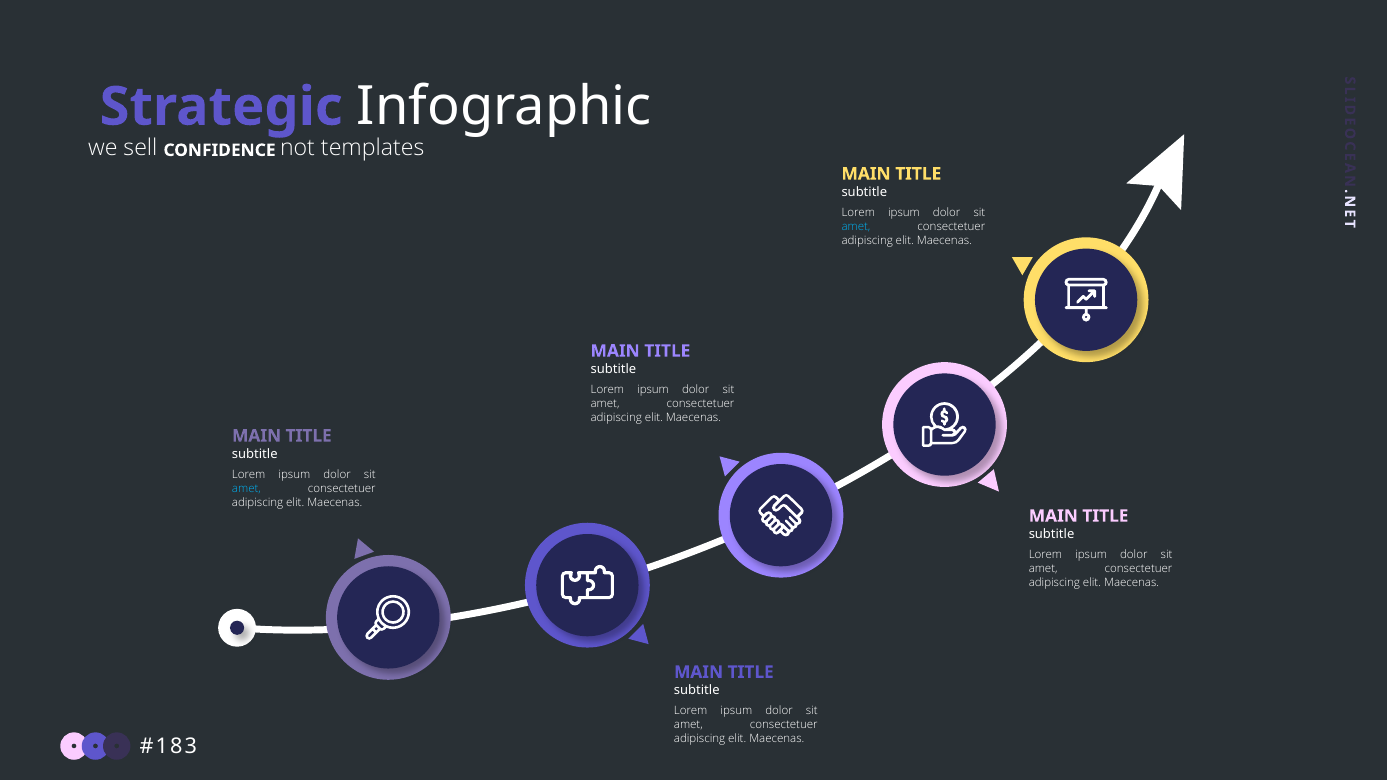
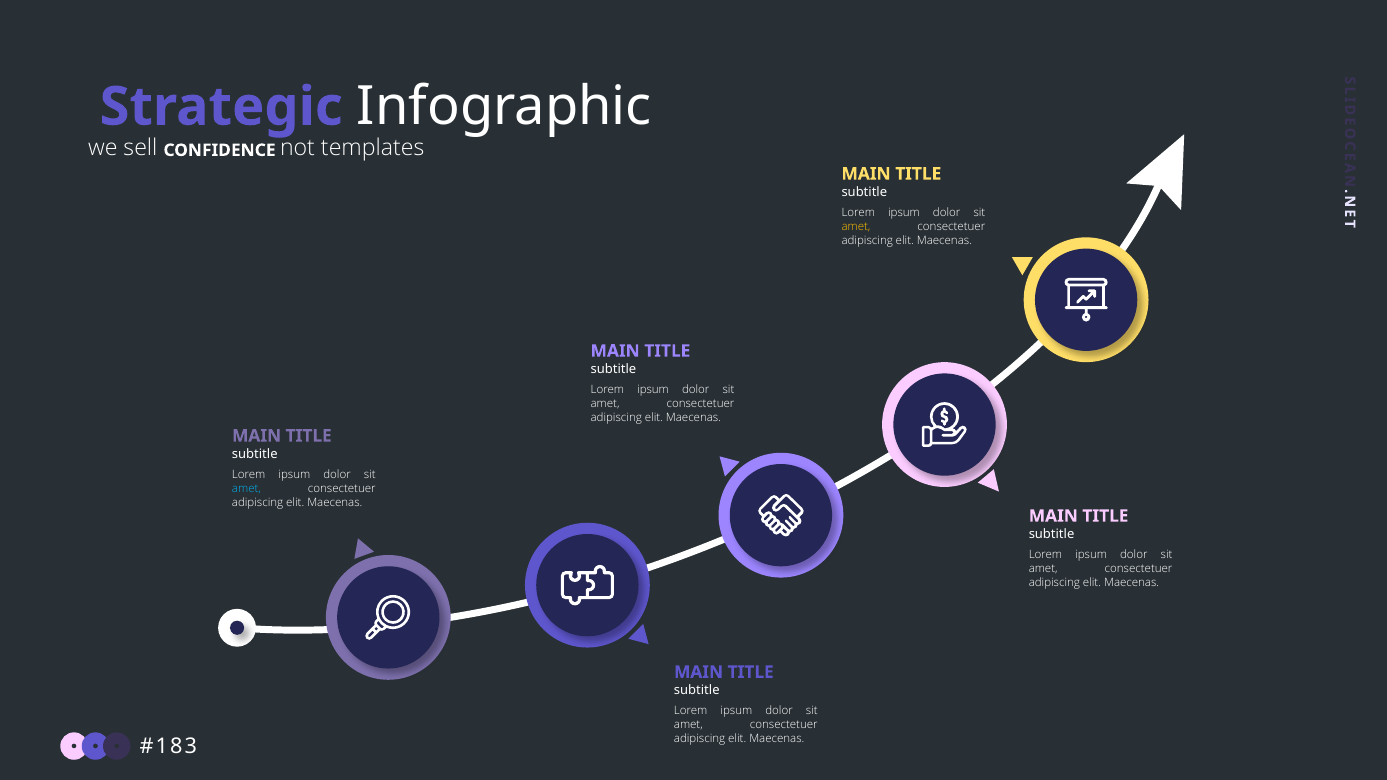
amet colour: light blue -> yellow (856, 227)
